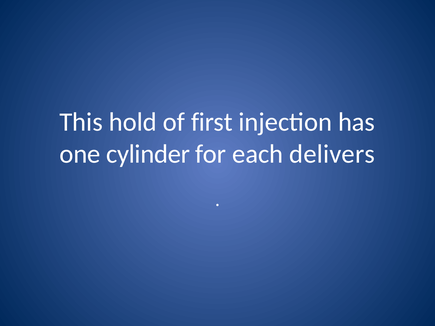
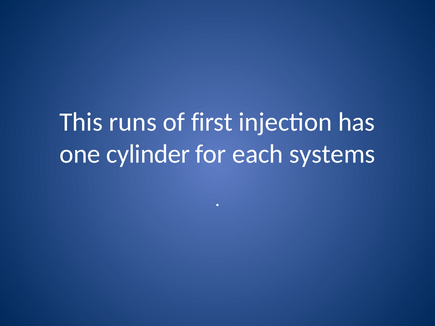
hold: hold -> runs (133, 122)
delivers: delivers -> systems (332, 154)
